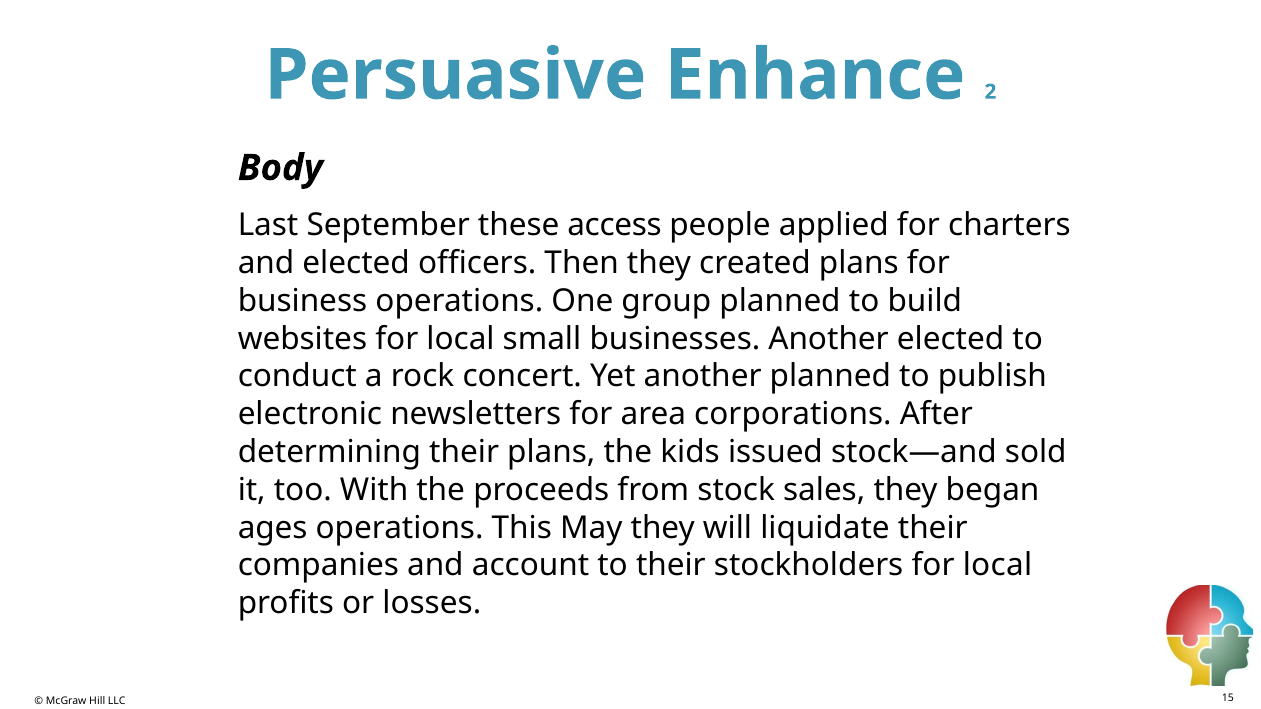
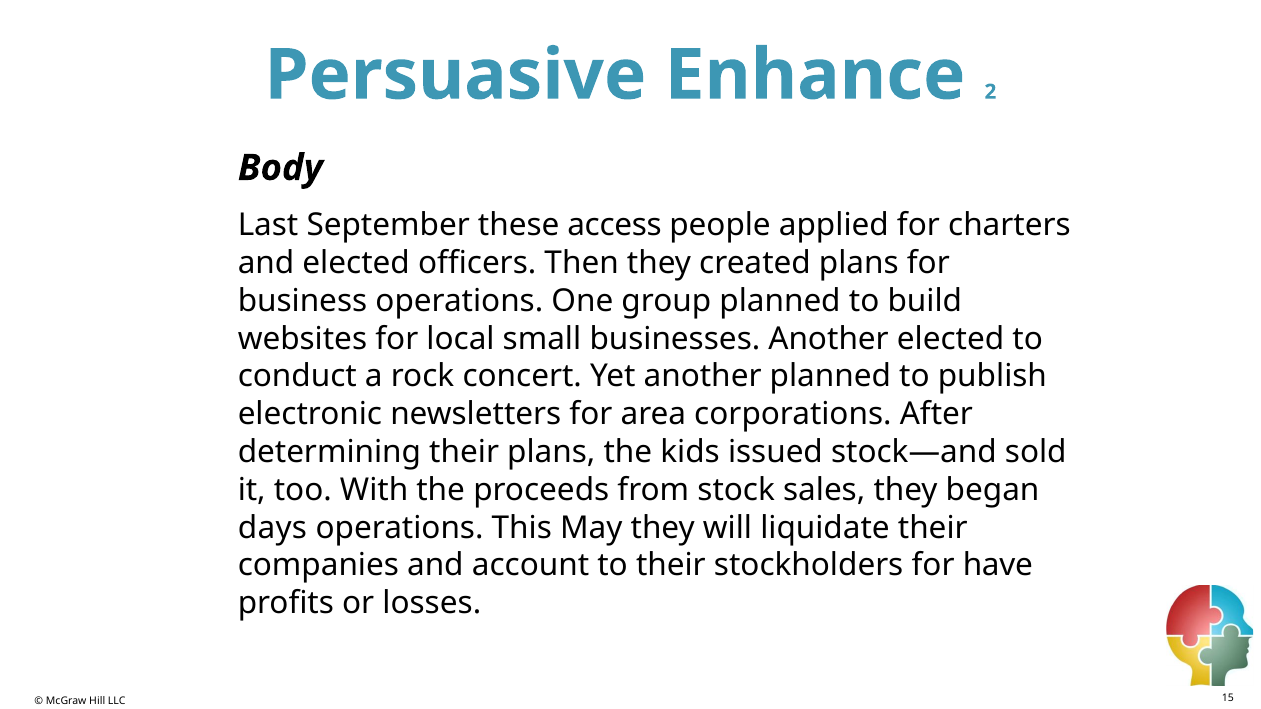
ages: ages -> days (272, 528)
stockholders for local: local -> have (998, 566)
